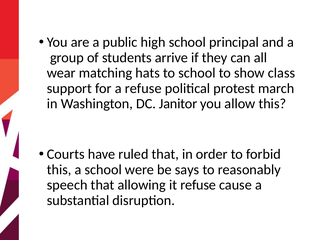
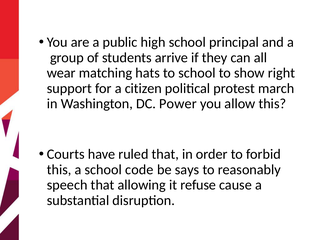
class: class -> right (282, 73)
a refuse: refuse -> citizen (143, 88)
Janitor: Janitor -> Power (178, 103)
were: were -> code (139, 169)
